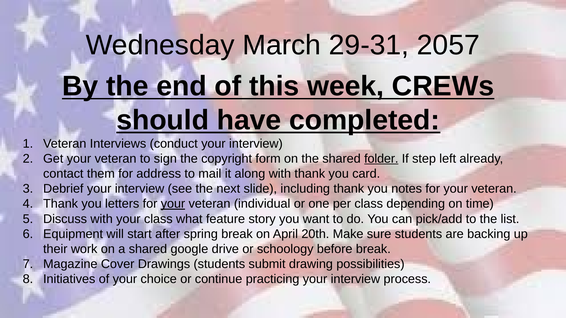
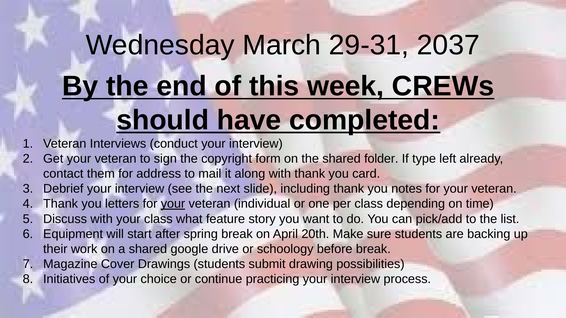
2057: 2057 -> 2037 (448, 45)
folder underline: present -> none (381, 159)
step: step -> type (424, 159)
